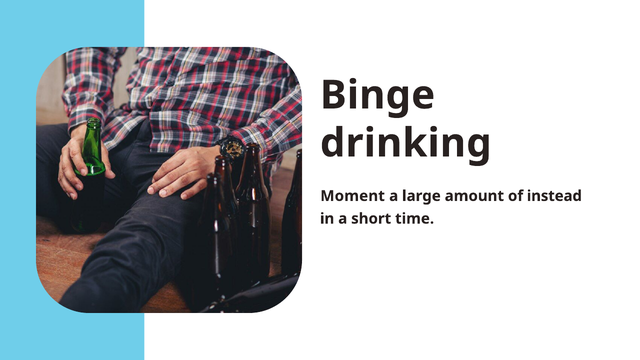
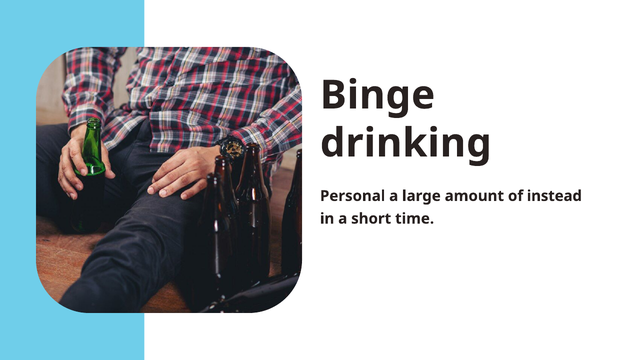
Moment: Moment -> Personal (353, 196)
